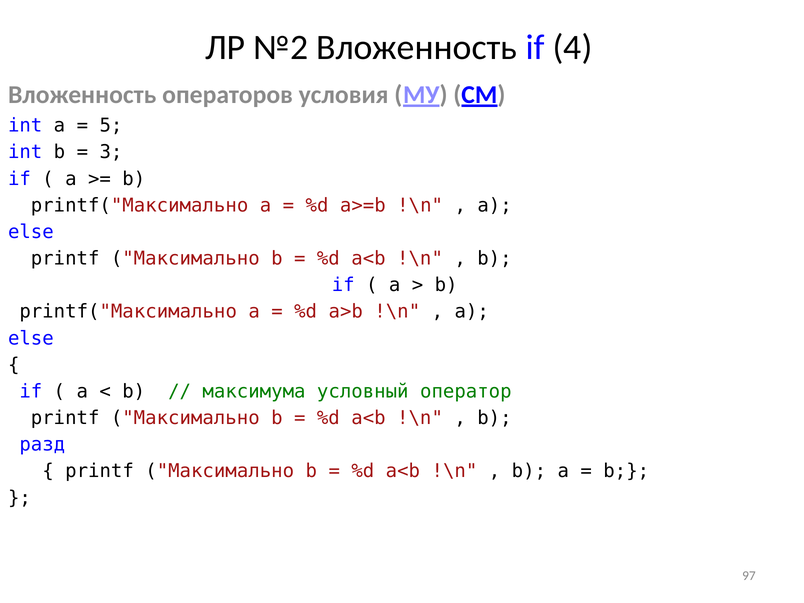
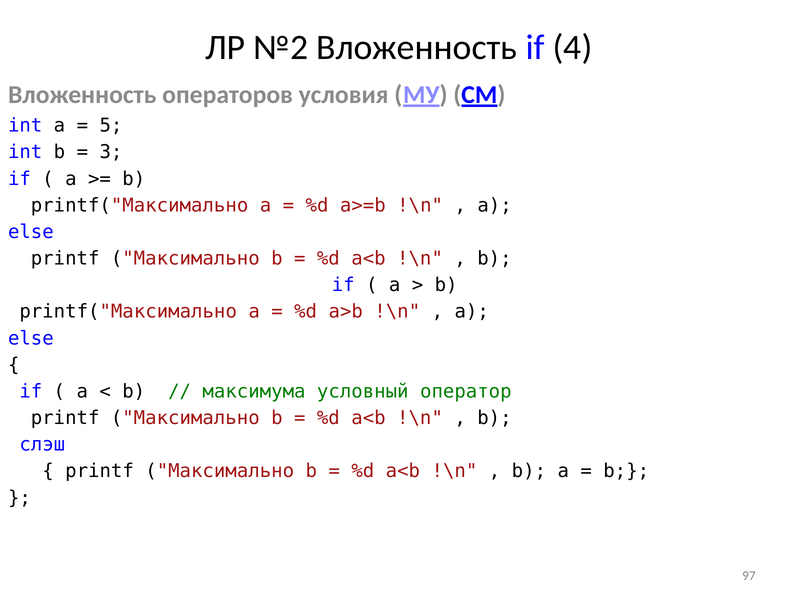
разд: разд -> слэш (42, 445)
